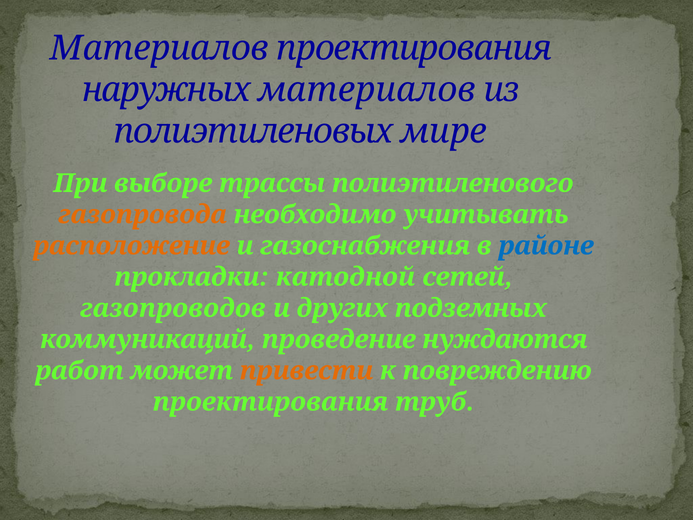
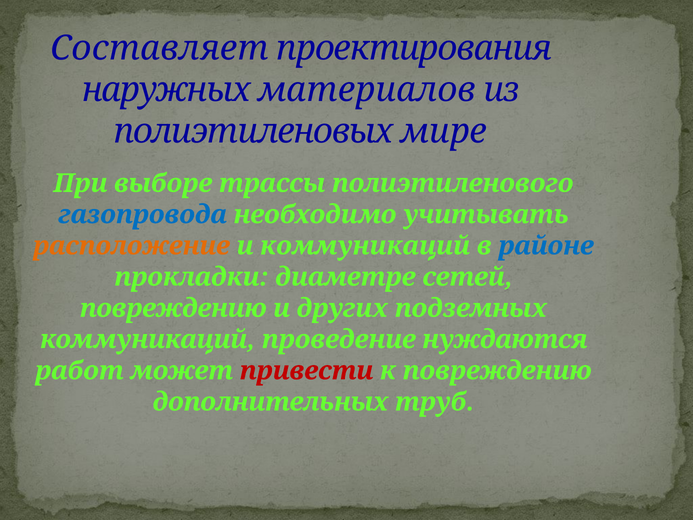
Материалов: Материалов -> Составляет (159, 48)
газопровода colour: orange -> blue (143, 214)
и газоснабжения: газоснабжения -> коммуникаций (365, 246)
катодной: катодной -> диаметре (346, 277)
газопроводов: газопроводов -> повреждению (173, 308)
привести colour: orange -> red (306, 371)
проектирования: проектирования -> дополнительных (271, 402)
